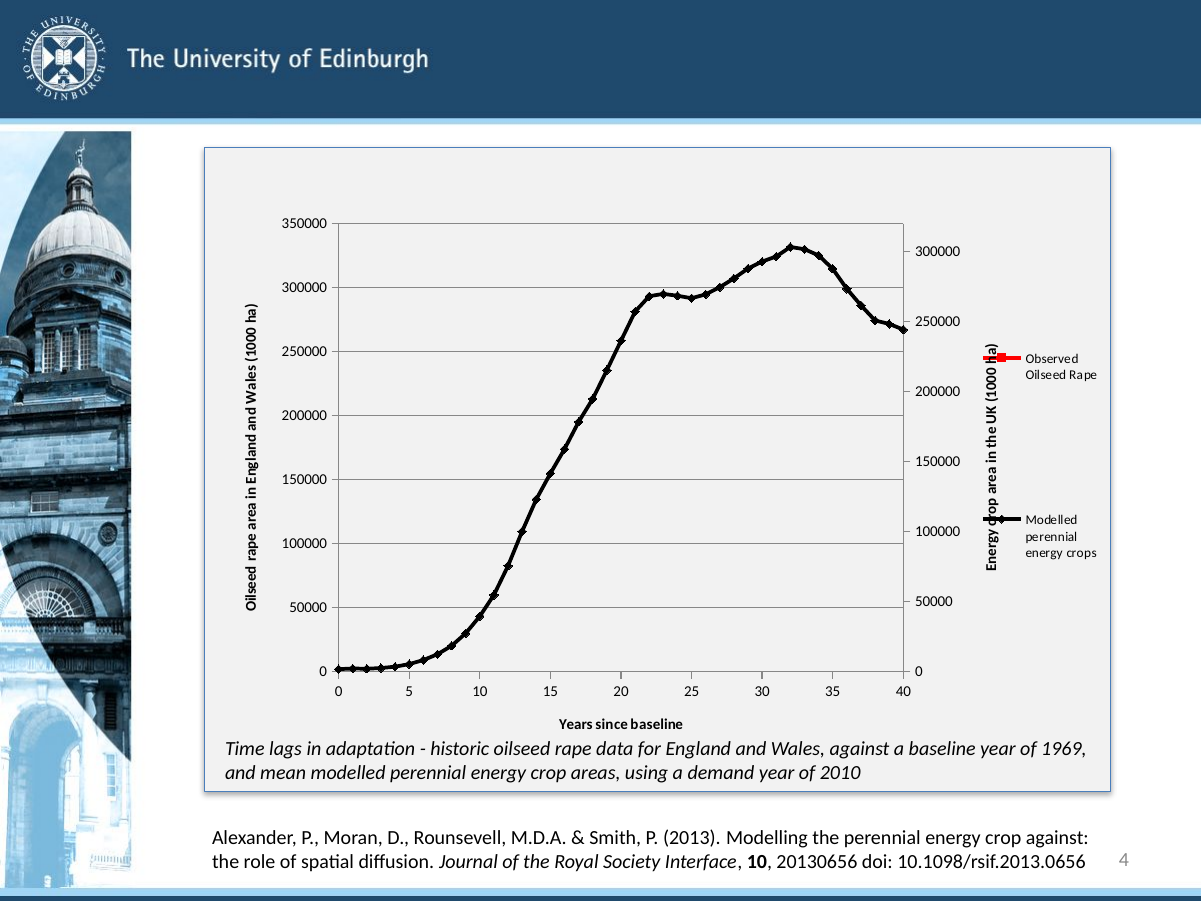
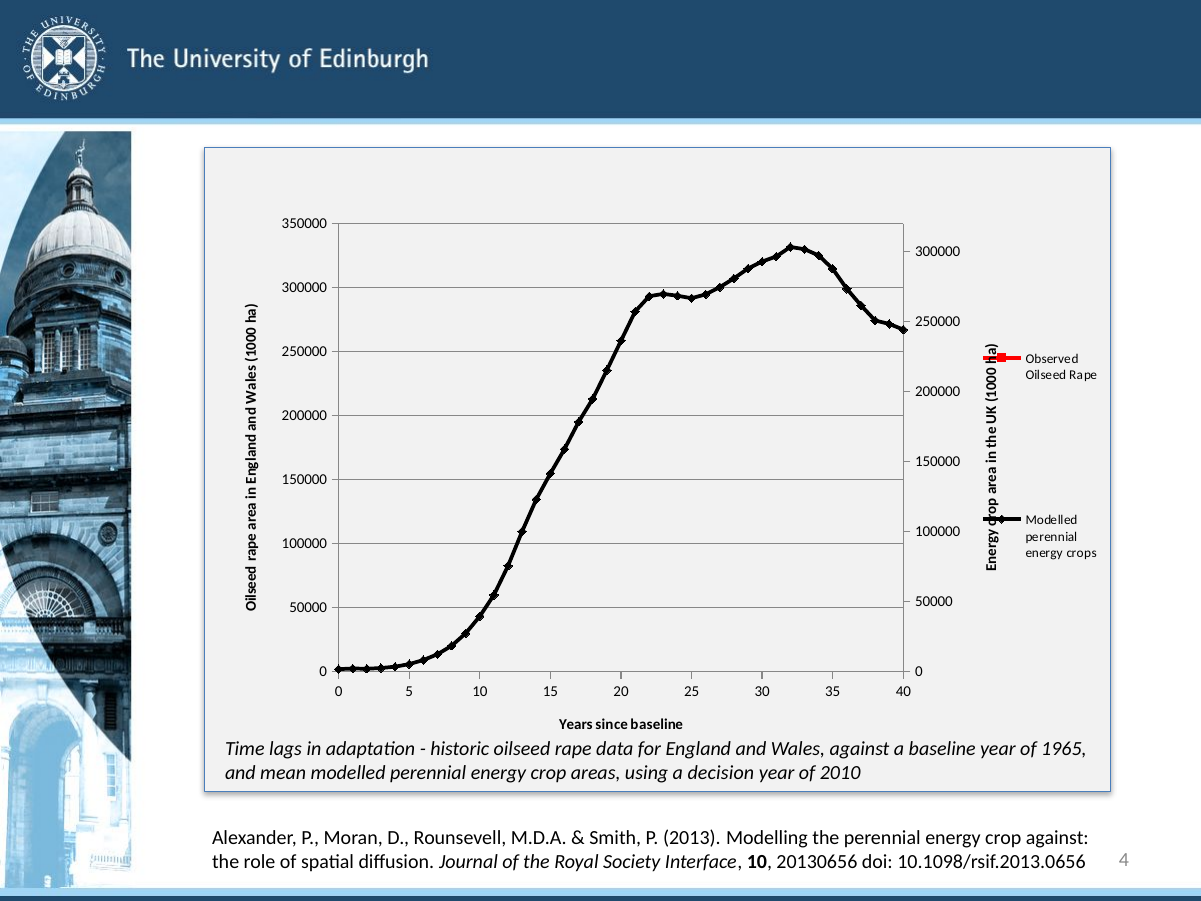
1969: 1969 -> 1965 (1064, 748)
demand: demand -> decision (721, 772)
